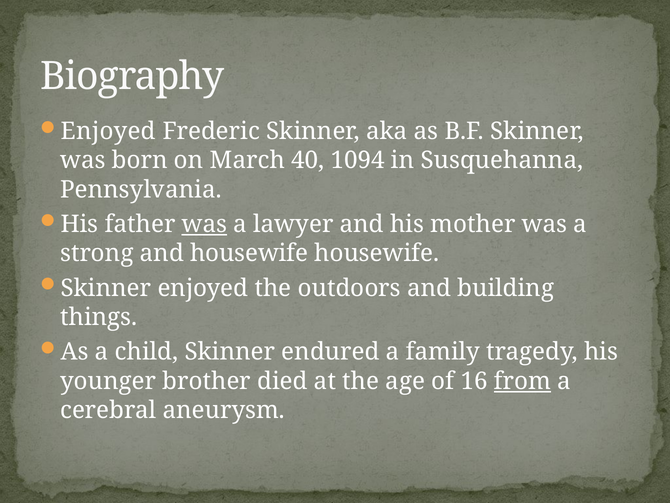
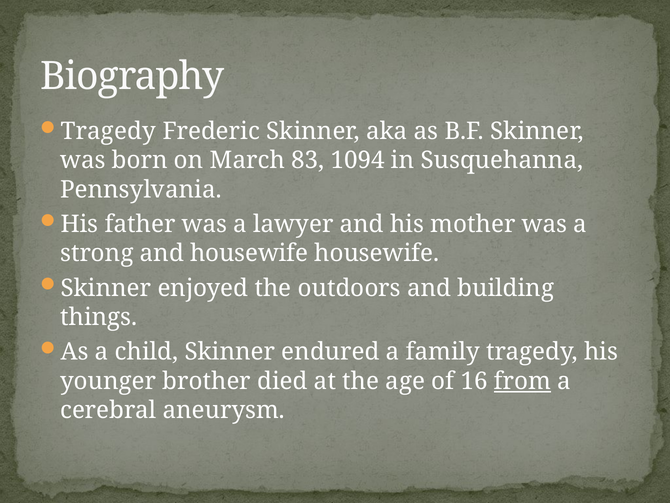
Enjoyed: Enjoyed -> Tragedy (108, 131)
40: 40 -> 83 (308, 160)
was underline: present -> none (204, 224)
